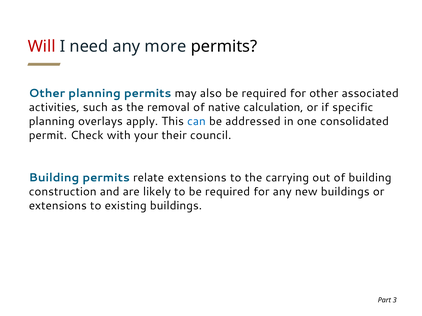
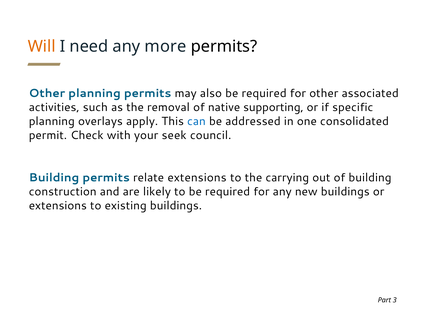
Will colour: red -> orange (42, 47)
calculation: calculation -> supporting (273, 107)
their: their -> seek (174, 136)
